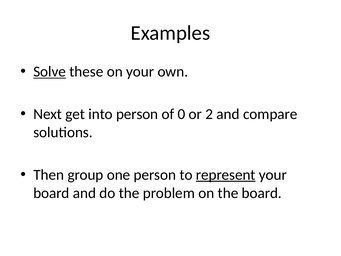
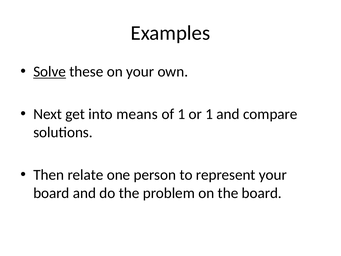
into person: person -> means (137, 114)
of 0: 0 -> 1 (181, 114)
or 2: 2 -> 1 (209, 114)
group: group -> relate (85, 175)
represent underline: present -> none (226, 175)
